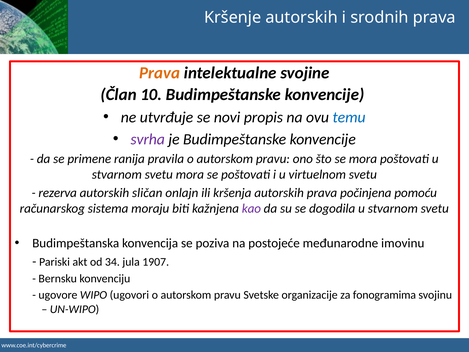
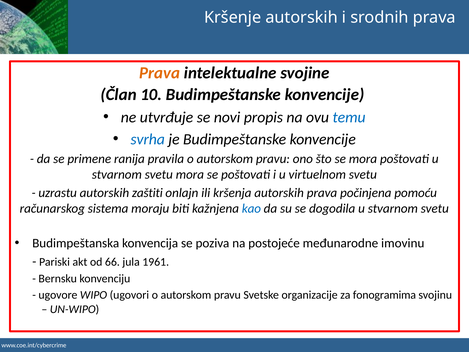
svrha colour: purple -> blue (148, 139)
rezerva: rezerva -> uzrastu (58, 193)
sličan: sličan -> zaštiti (147, 193)
kao colour: purple -> blue (251, 208)
34: 34 -> 66 (112, 262)
1907: 1907 -> 1961 (156, 262)
